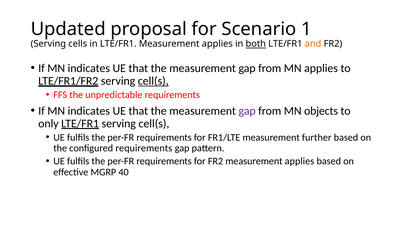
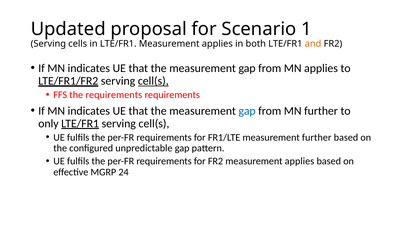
both underline: present -> none (256, 44)
the unpredictable: unpredictable -> requirements (114, 95)
gap colour: purple -> blue (247, 111)
MN objects: objects -> further (321, 111)
configured requirements: requirements -> unpredictable (144, 148)
40: 40 -> 24 (124, 172)
